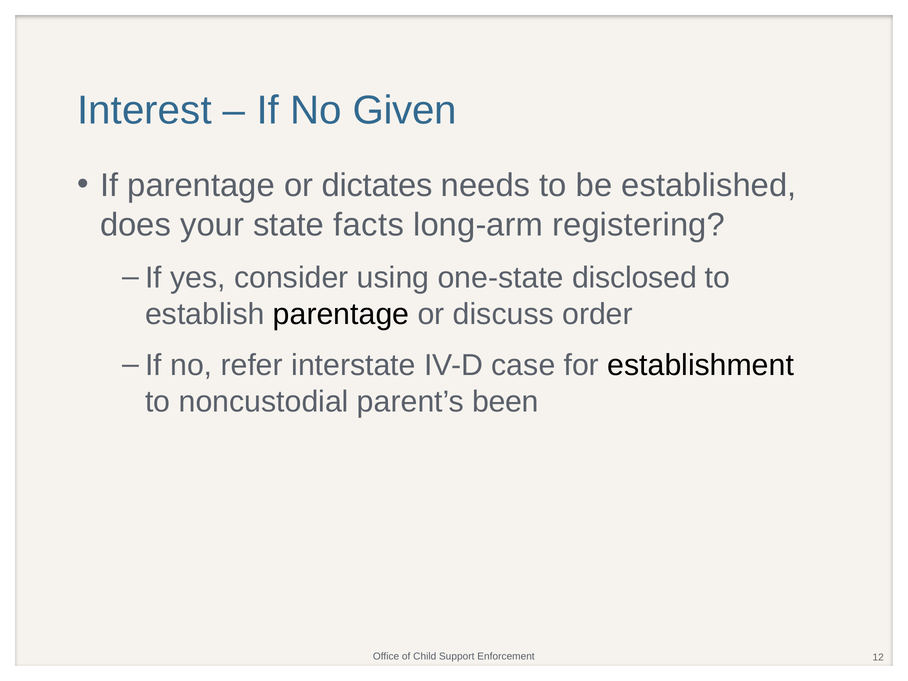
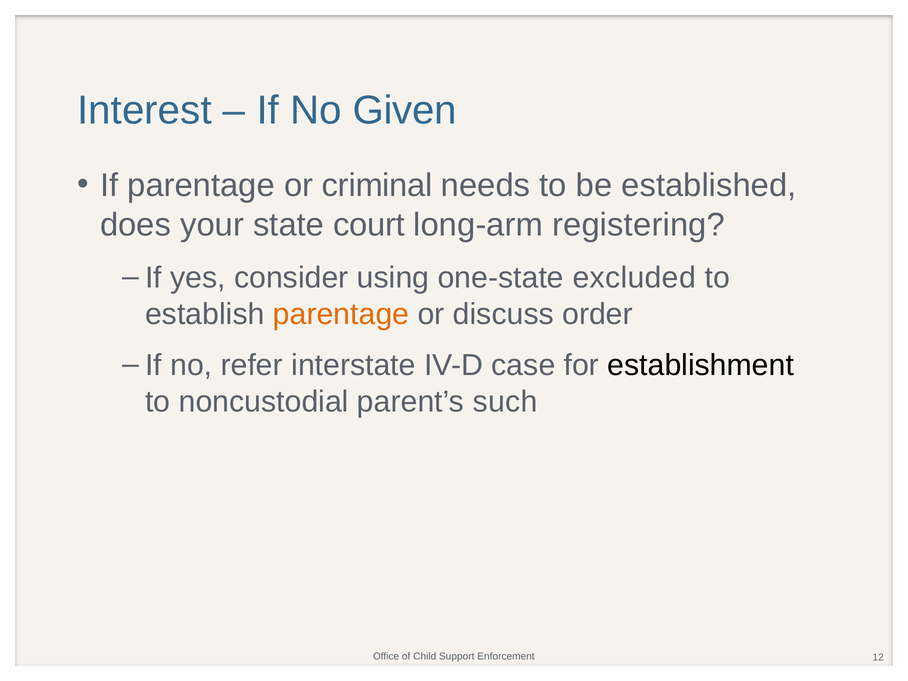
dictates: dictates -> criminal (377, 185)
facts: facts -> court (369, 225)
disclosed: disclosed -> excluded (634, 278)
parentage colour: black -> orange (341, 314)
been: been -> such (505, 402)
